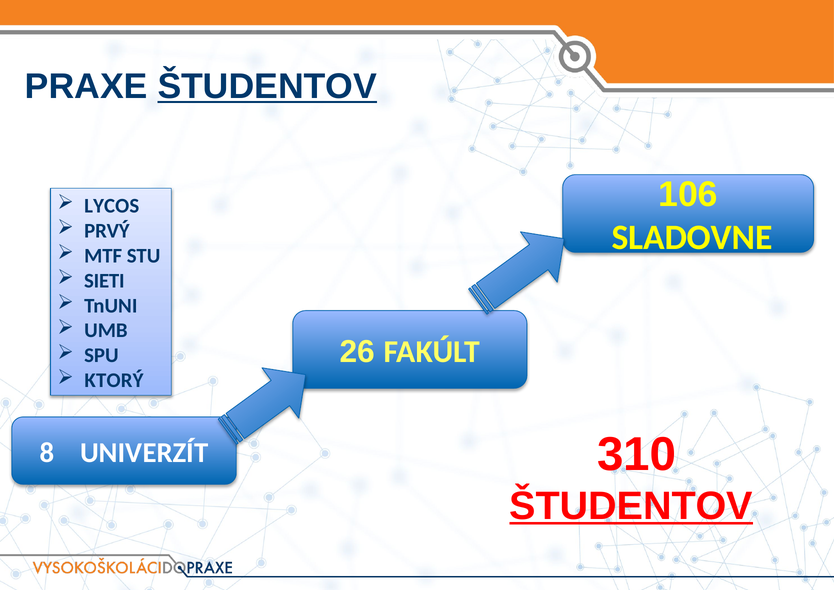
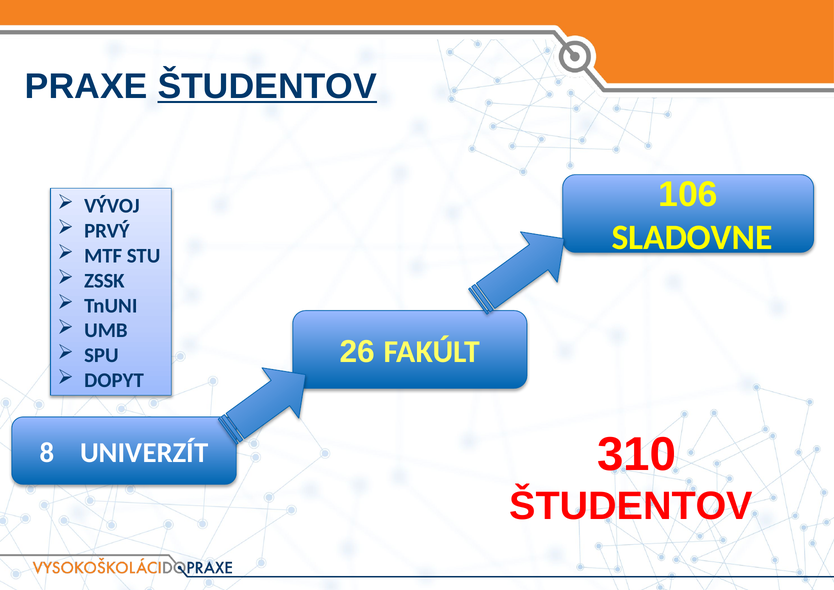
LYCOS: LYCOS -> VÝVOJ (112, 206)
SIETI: SIETI -> ZSSK (104, 281)
KTORÝ: KTORÝ -> DOPYT (114, 381)
ŠTUDENTOV underline: present -> none (631, 506)
